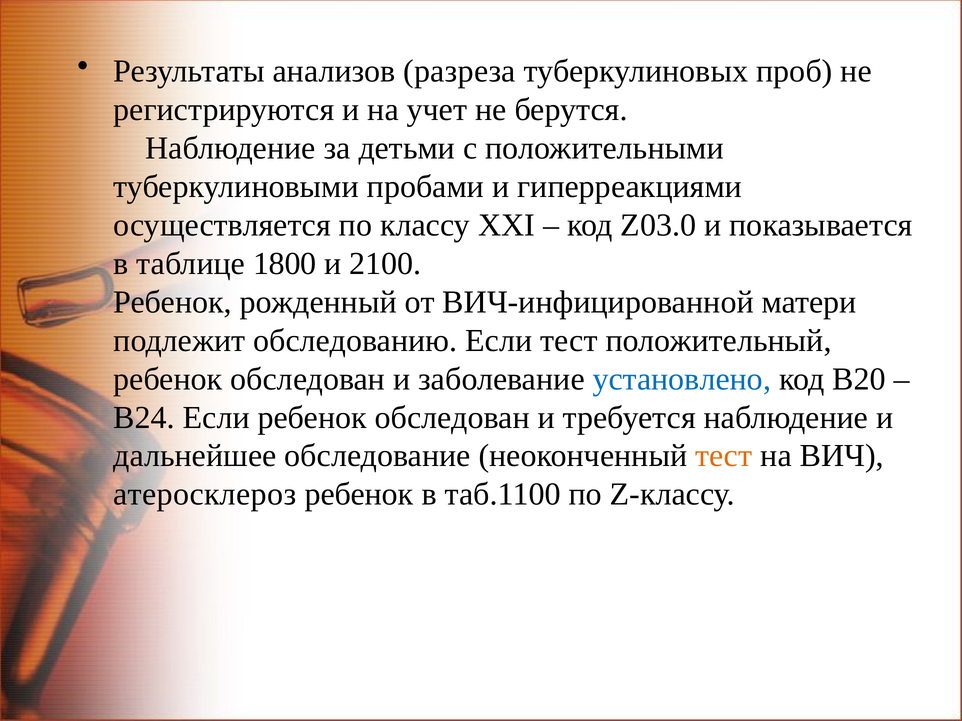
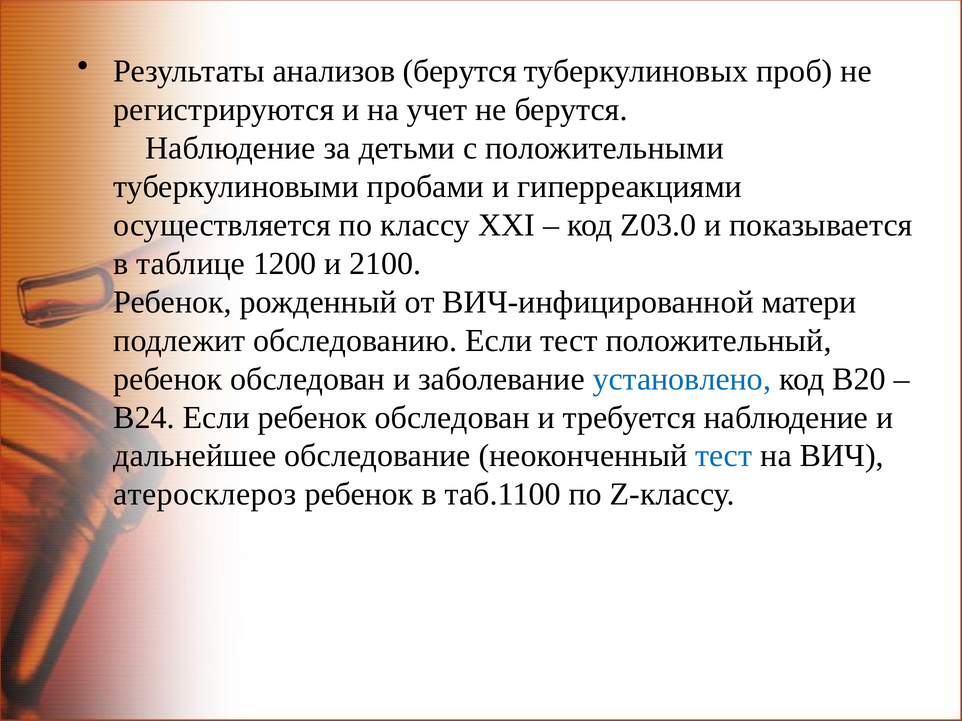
анализов разреза: разреза -> берутся (460, 71)
1800: 1800 -> 1200 (285, 264)
тест colour: orange -> blue (724, 456)
